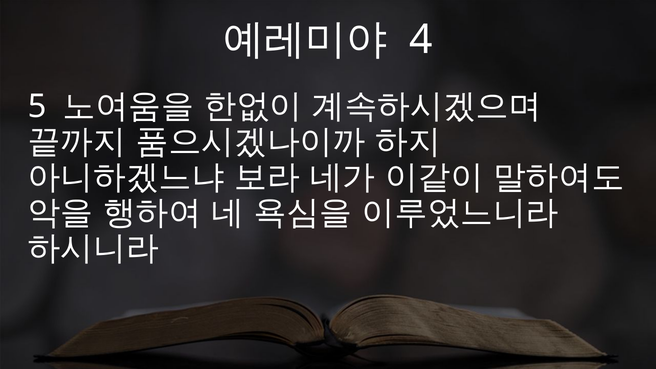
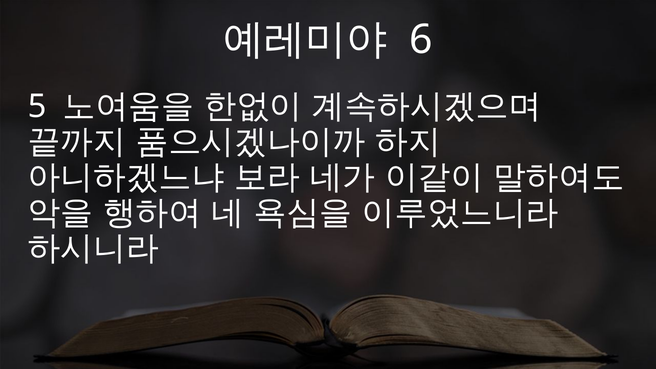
4: 4 -> 6 (421, 40)
